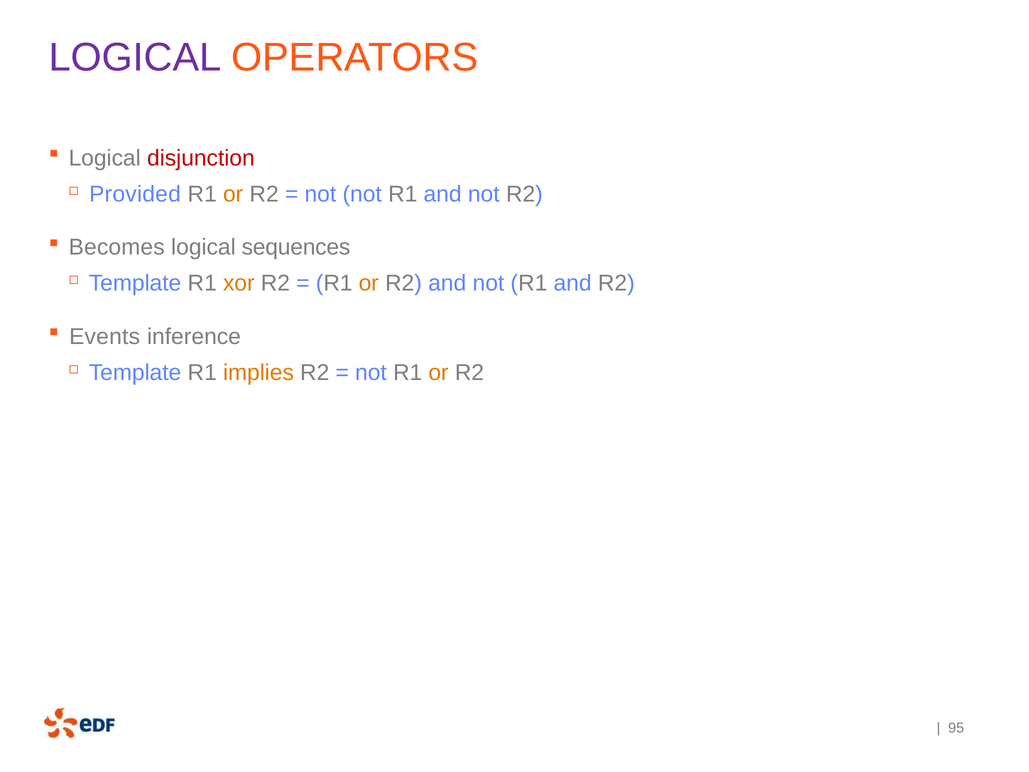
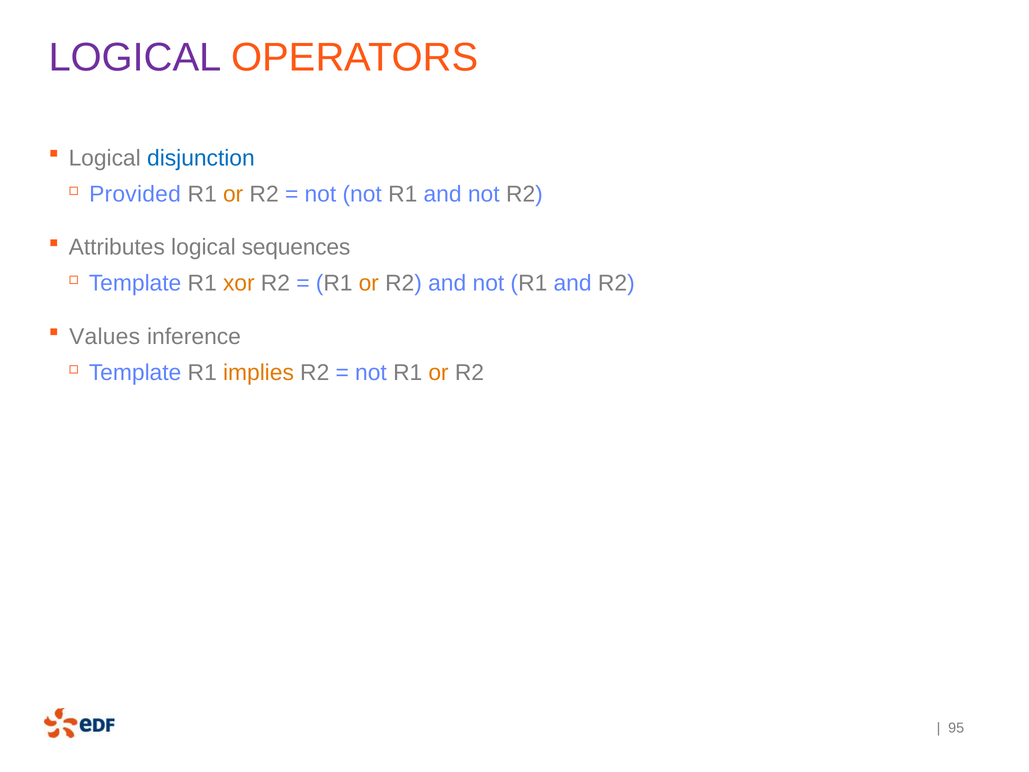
disjunction colour: red -> blue (201, 158)
Becomes: Becomes -> Attributes (117, 247)
Events: Events -> Values (105, 336)
